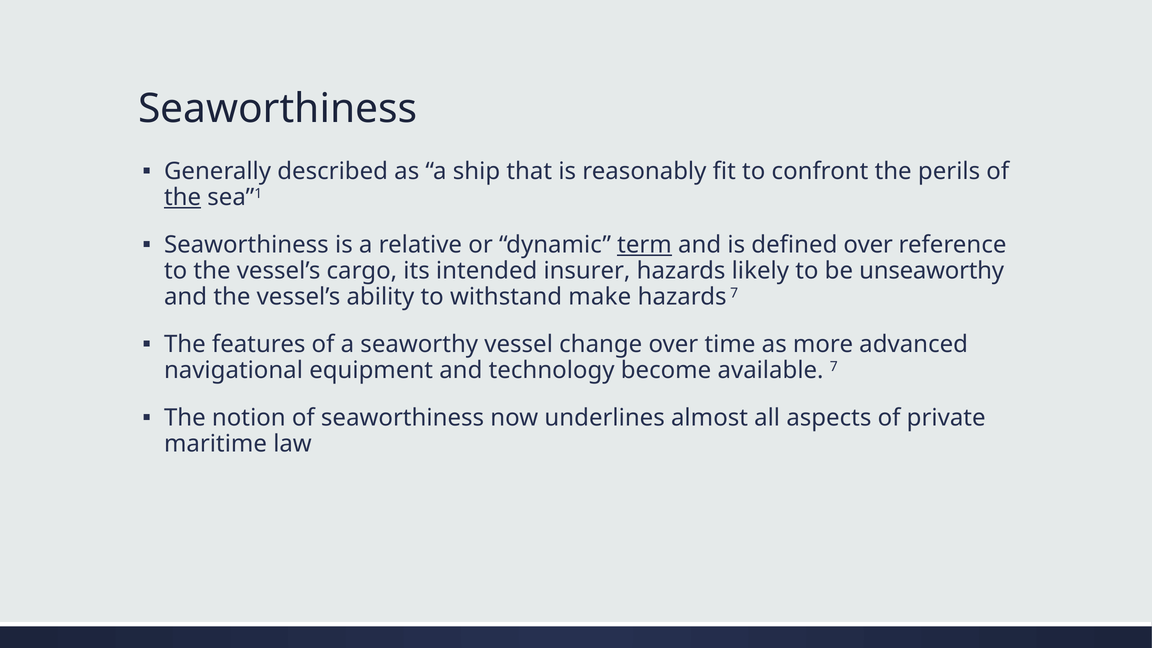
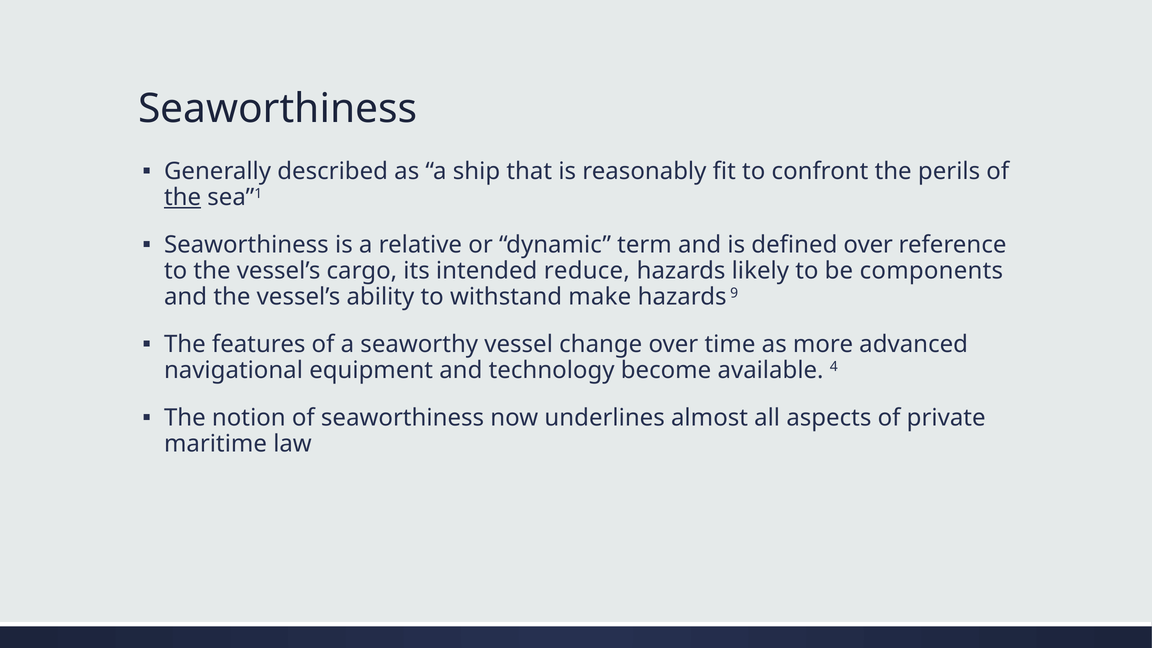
term underline: present -> none (645, 245)
insurer: insurer -> reduce (587, 271)
unseaworthy: unseaworthy -> components (931, 271)
hazards 7: 7 -> 9 (734, 293)
available 7: 7 -> 4 (834, 367)
